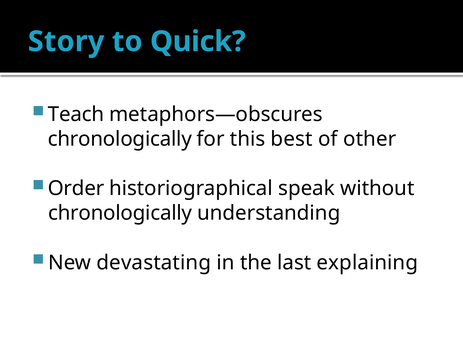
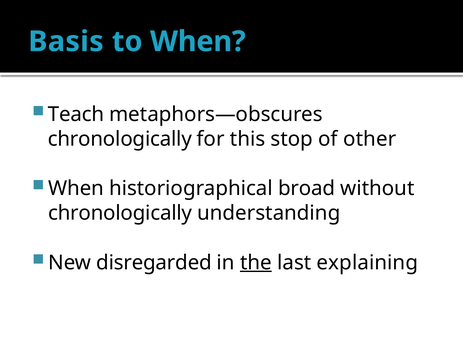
Story: Story -> Basis (66, 42)
to Quick: Quick -> When (198, 42)
best: best -> stop (292, 139)
Order: Order -> When (76, 189)
speak: speak -> broad (307, 189)
devastating: devastating -> disregarded (154, 263)
the underline: none -> present (256, 263)
